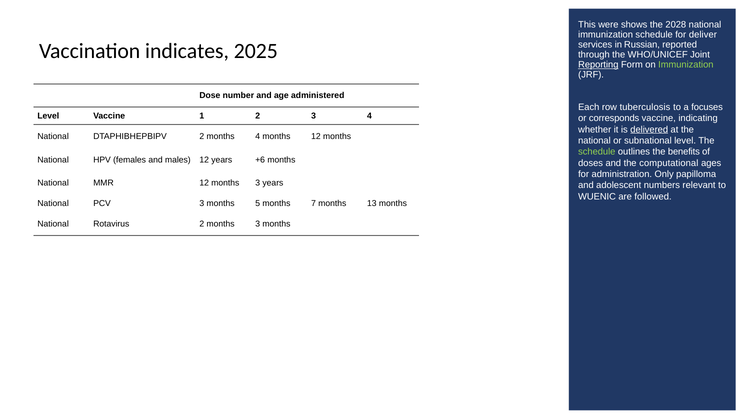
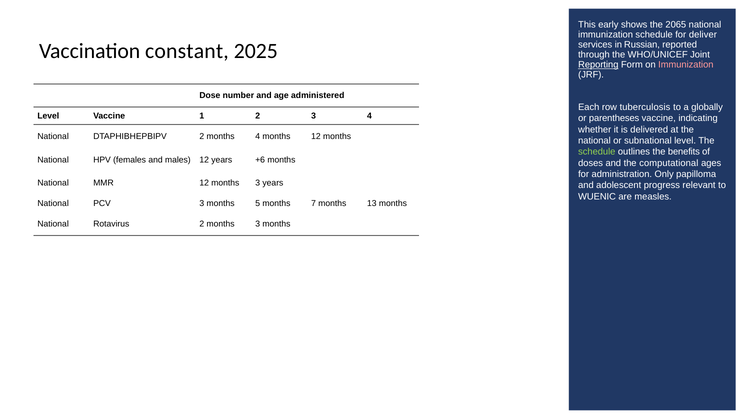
were: were -> early (608, 24)
2028: 2028 -> 2065 (676, 24)
indicates: indicates -> constant (187, 51)
Immunization colour: light green -> pink (686, 65)
focuses: focuses -> globally (707, 107)
corresponds: corresponds -> parentheses (614, 118)
delivered underline: present -> none (649, 129)
numbers: numbers -> progress (662, 185)
followed: followed -> measles (653, 197)
